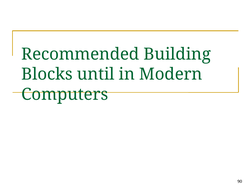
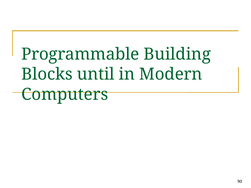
Recommended: Recommended -> Programmable (80, 54)
